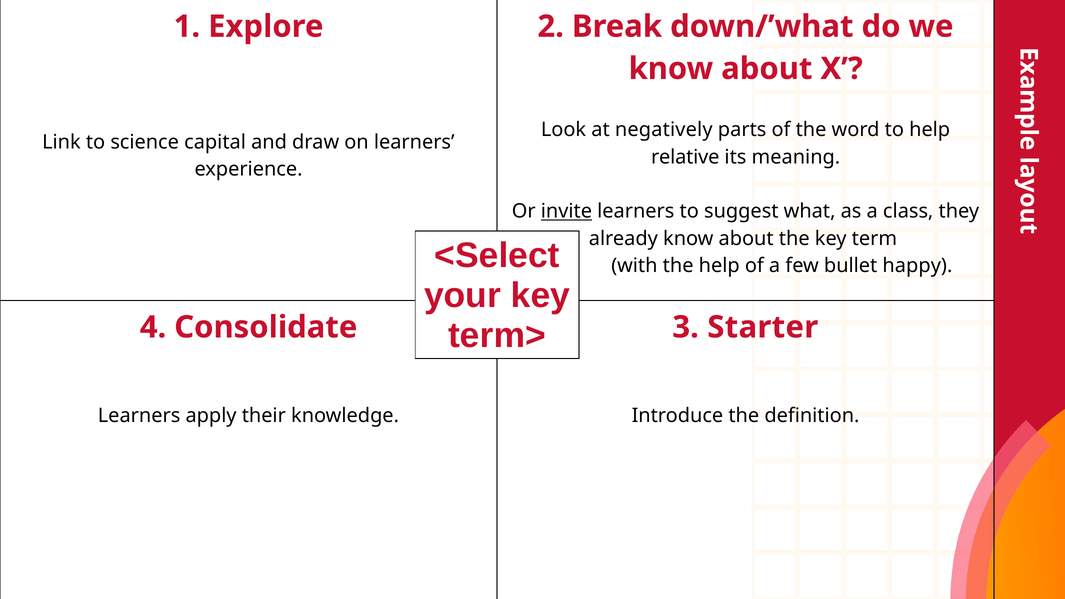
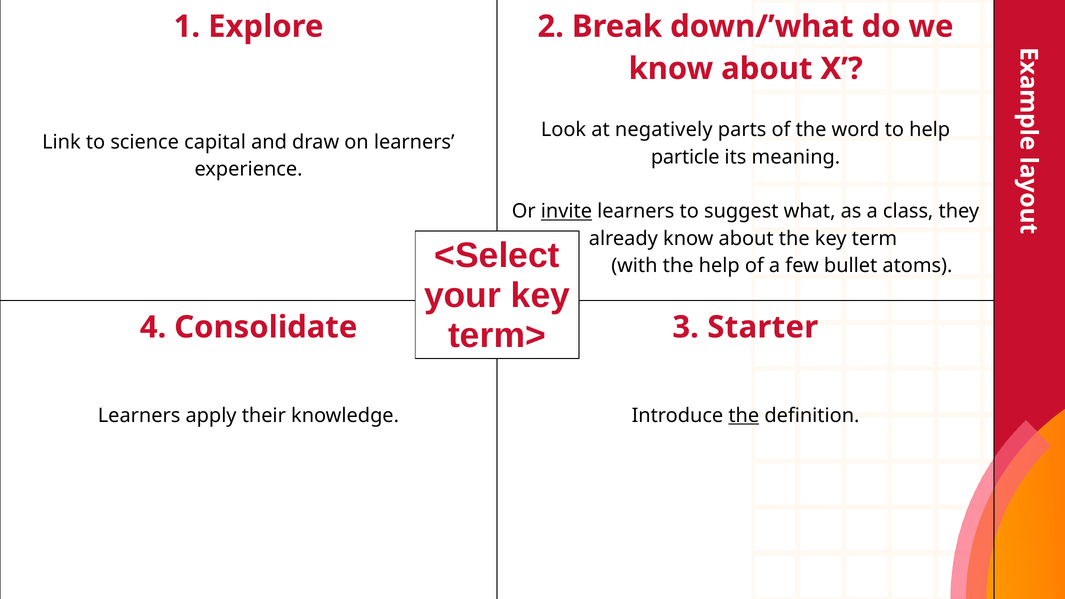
relative: relative -> particle (685, 157)
happy: happy -> atoms (917, 266)
the underline: none -> present (744, 416)
